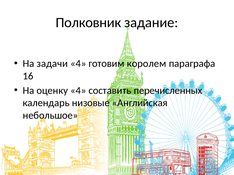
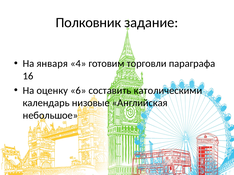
задачи: задачи -> января (52, 64)
королем: королем -> торговли (147, 64)
оценку 4: 4 -> 6 (78, 91)
перечисленных: перечисленных -> католическими (168, 91)
